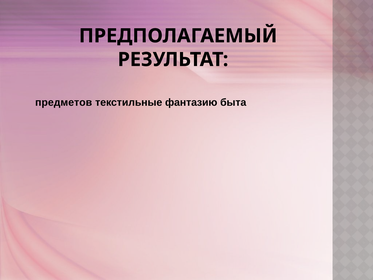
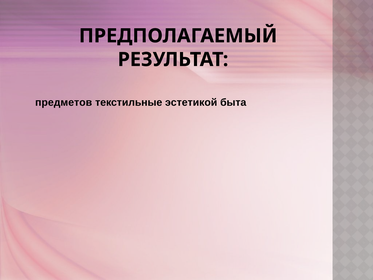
фантазию: фантазию -> эстетикой (191, 102)
